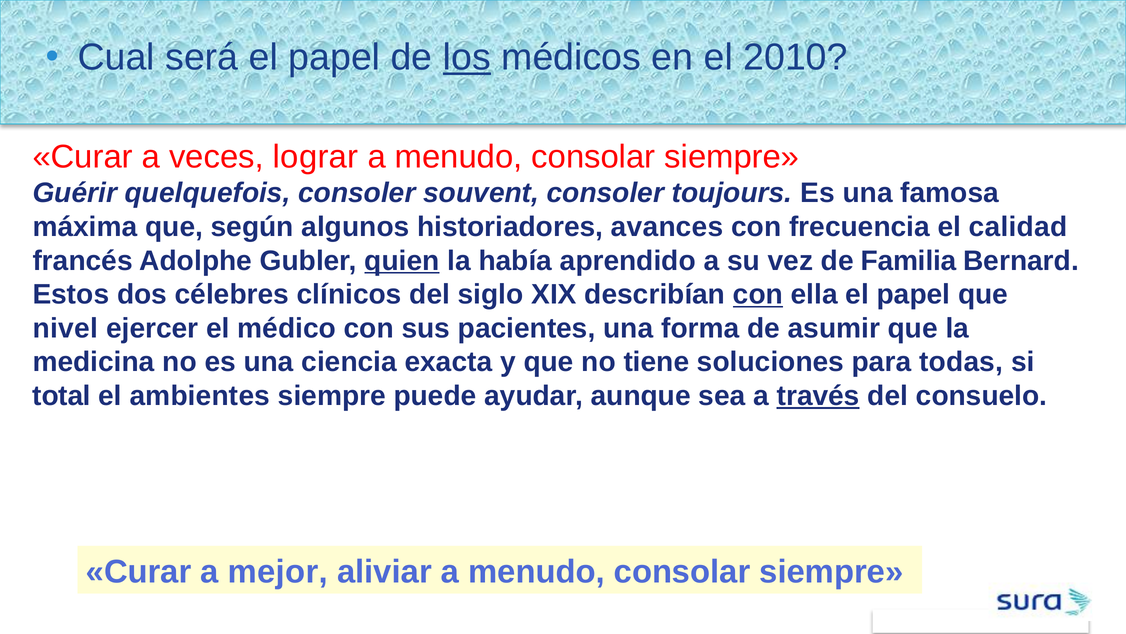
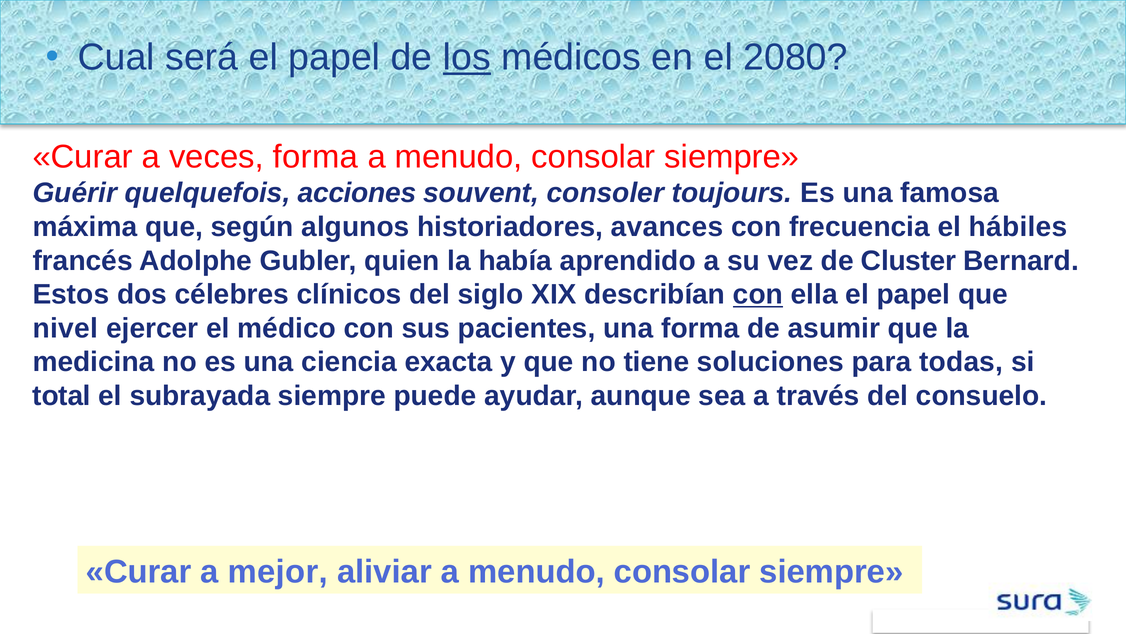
2010: 2010 -> 2080 (795, 58)
veces lograr: lograr -> forma (316, 157)
quelquefois consoler: consoler -> acciones (357, 193)
calidad: calidad -> hábiles (1018, 227)
quien underline: present -> none (402, 260)
Familia: Familia -> Cluster (909, 260)
ambientes: ambientes -> subrayada (200, 396)
través underline: present -> none (818, 396)
